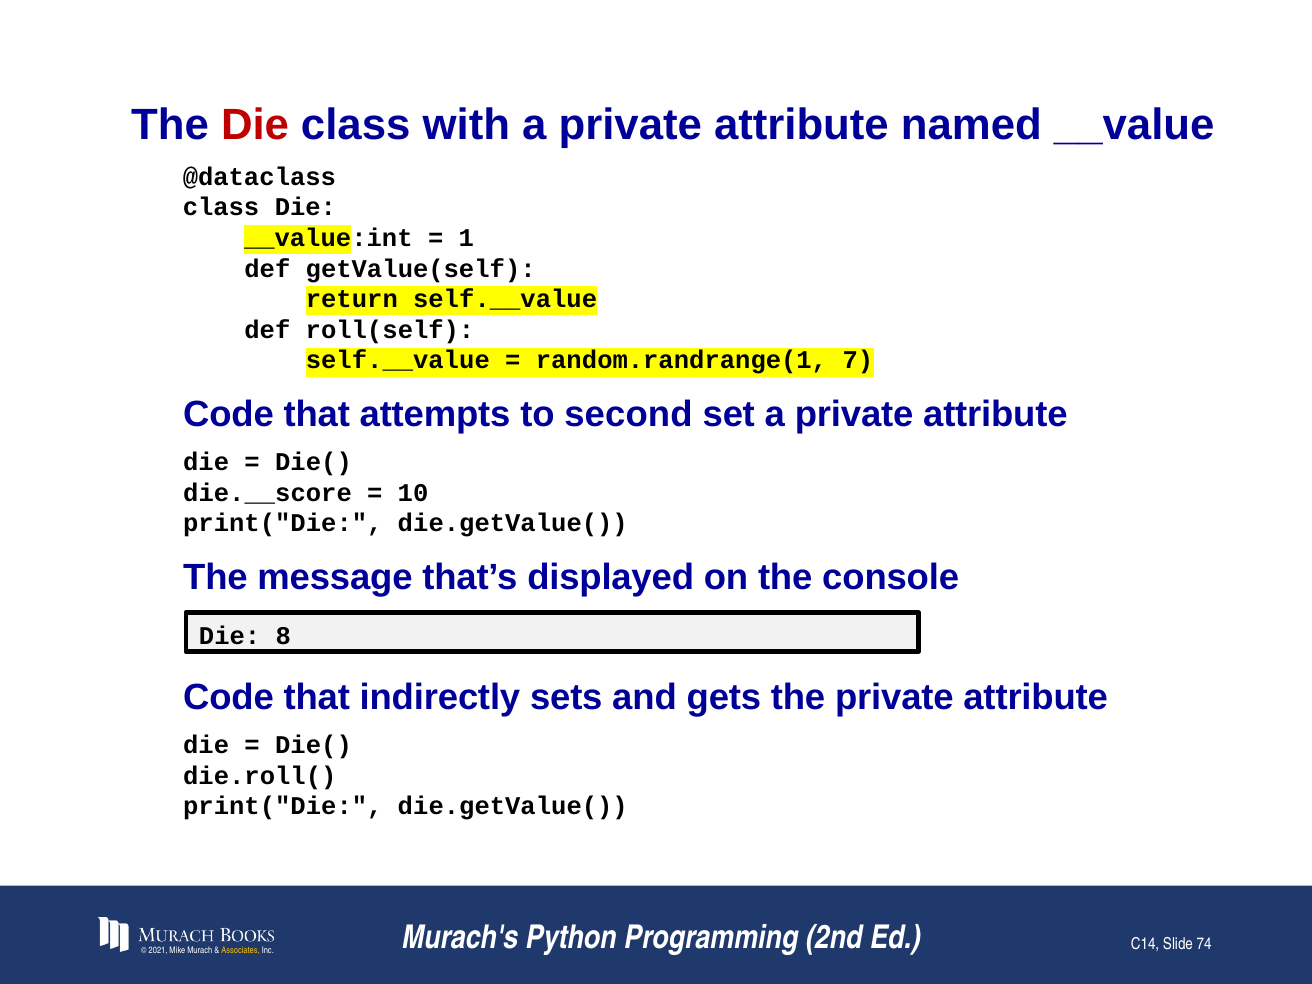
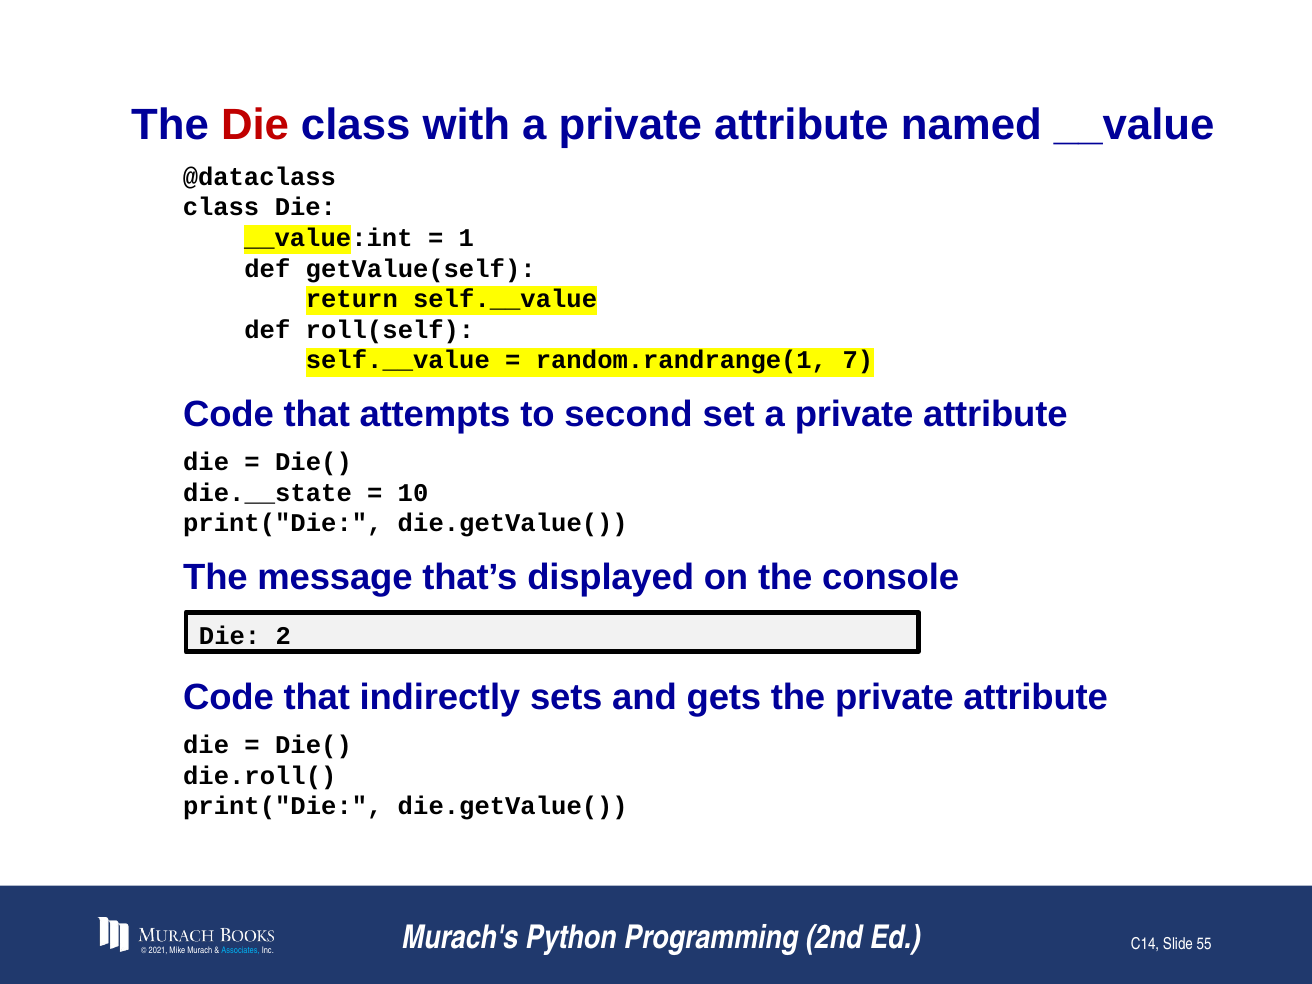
die.__score: die.__score -> die.__state (268, 493)
8: 8 -> 2 (283, 636)
Associates colour: yellow -> light blue (241, 951)
74: 74 -> 55 (1204, 944)
